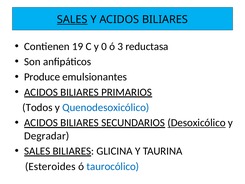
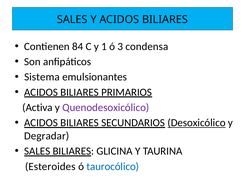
SALES underline: present -> none (72, 20)
19: 19 -> 84 (78, 46)
0: 0 -> 1 (104, 46)
reductasa: reductasa -> condensa (147, 46)
Produce: Produce -> Sistema (42, 77)
Todos: Todos -> Activa (37, 107)
Quenodesoxicólico colour: blue -> purple (106, 107)
